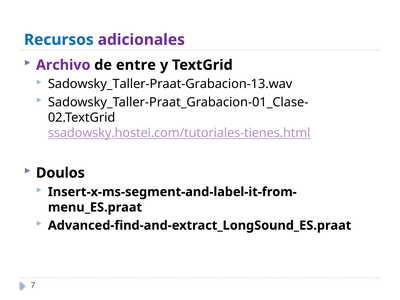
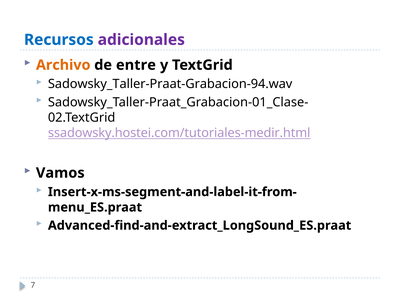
Archivo colour: purple -> orange (63, 65)
Sadowsky_Taller-Praat-Grabacion-13.wav: Sadowsky_Taller-Praat-Grabacion-13.wav -> Sadowsky_Taller-Praat-Grabacion-94.wav (170, 84)
ssadowsky.hostei.com/tutoriales-tienes.html: ssadowsky.hostei.com/tutoriales-tienes.html -> ssadowsky.hostei.com/tutoriales-medir.html (179, 133)
Doulos: Doulos -> Vamos (60, 173)
